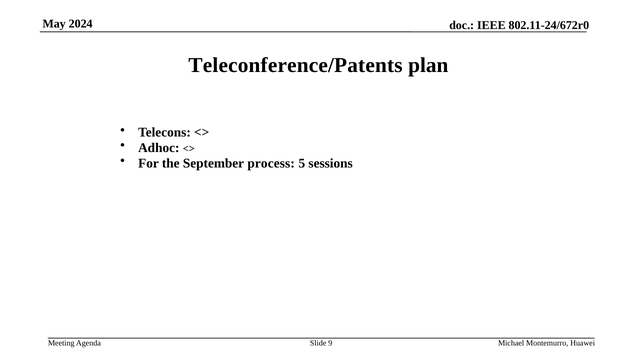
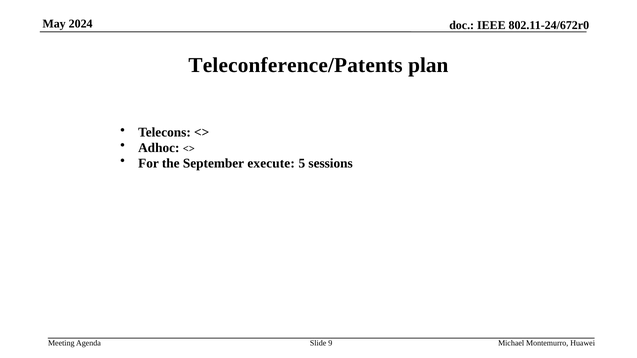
process: process -> execute (271, 163)
